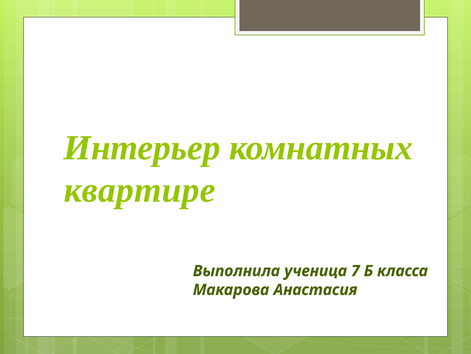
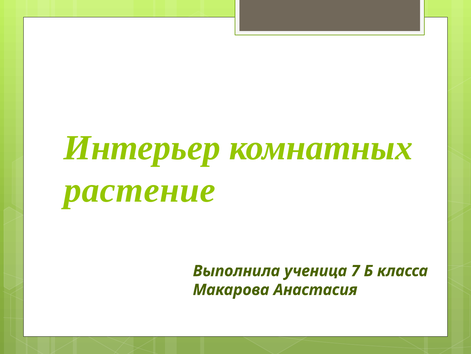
квартире: квартире -> растение (140, 190)
